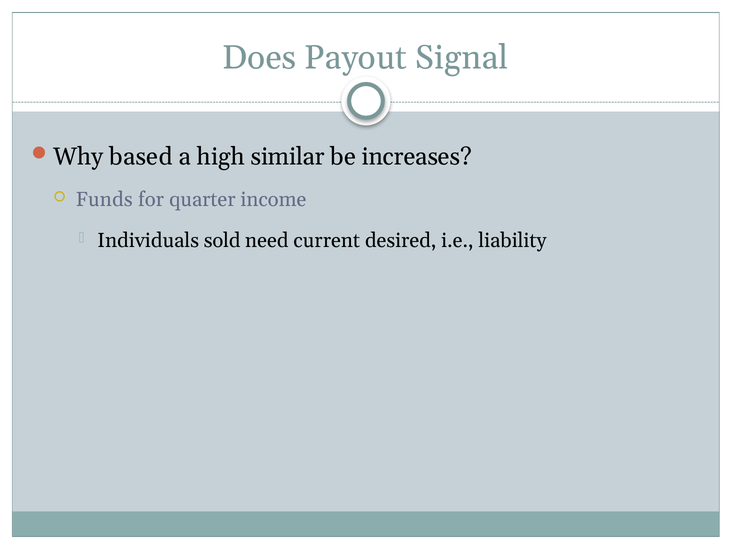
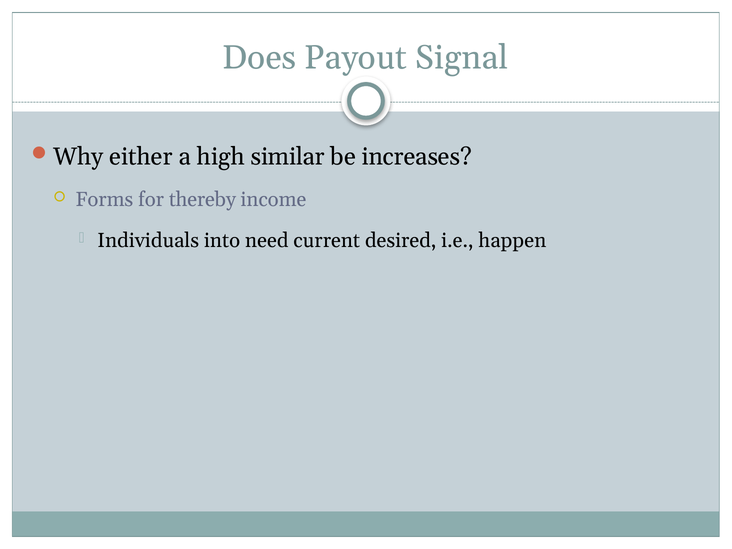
based: based -> either (141, 157)
Funds: Funds -> Forms (104, 200)
quarter: quarter -> thereby (202, 200)
sold: sold -> into (222, 240)
liability: liability -> happen (512, 240)
